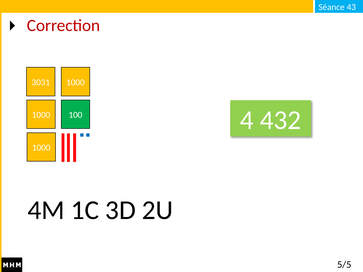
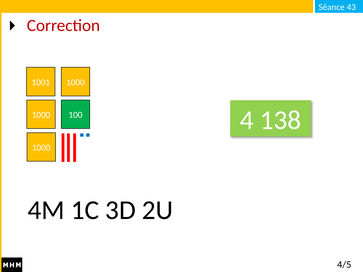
3031: 3031 -> 1001 (41, 82)
432: 432 -> 138 (281, 120)
5/5: 5/5 -> 4/5 (344, 265)
